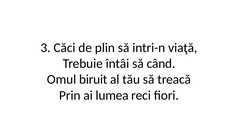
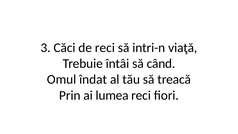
de plin: plin -> reci (105, 48)
biruit: biruit -> îndat (93, 79)
